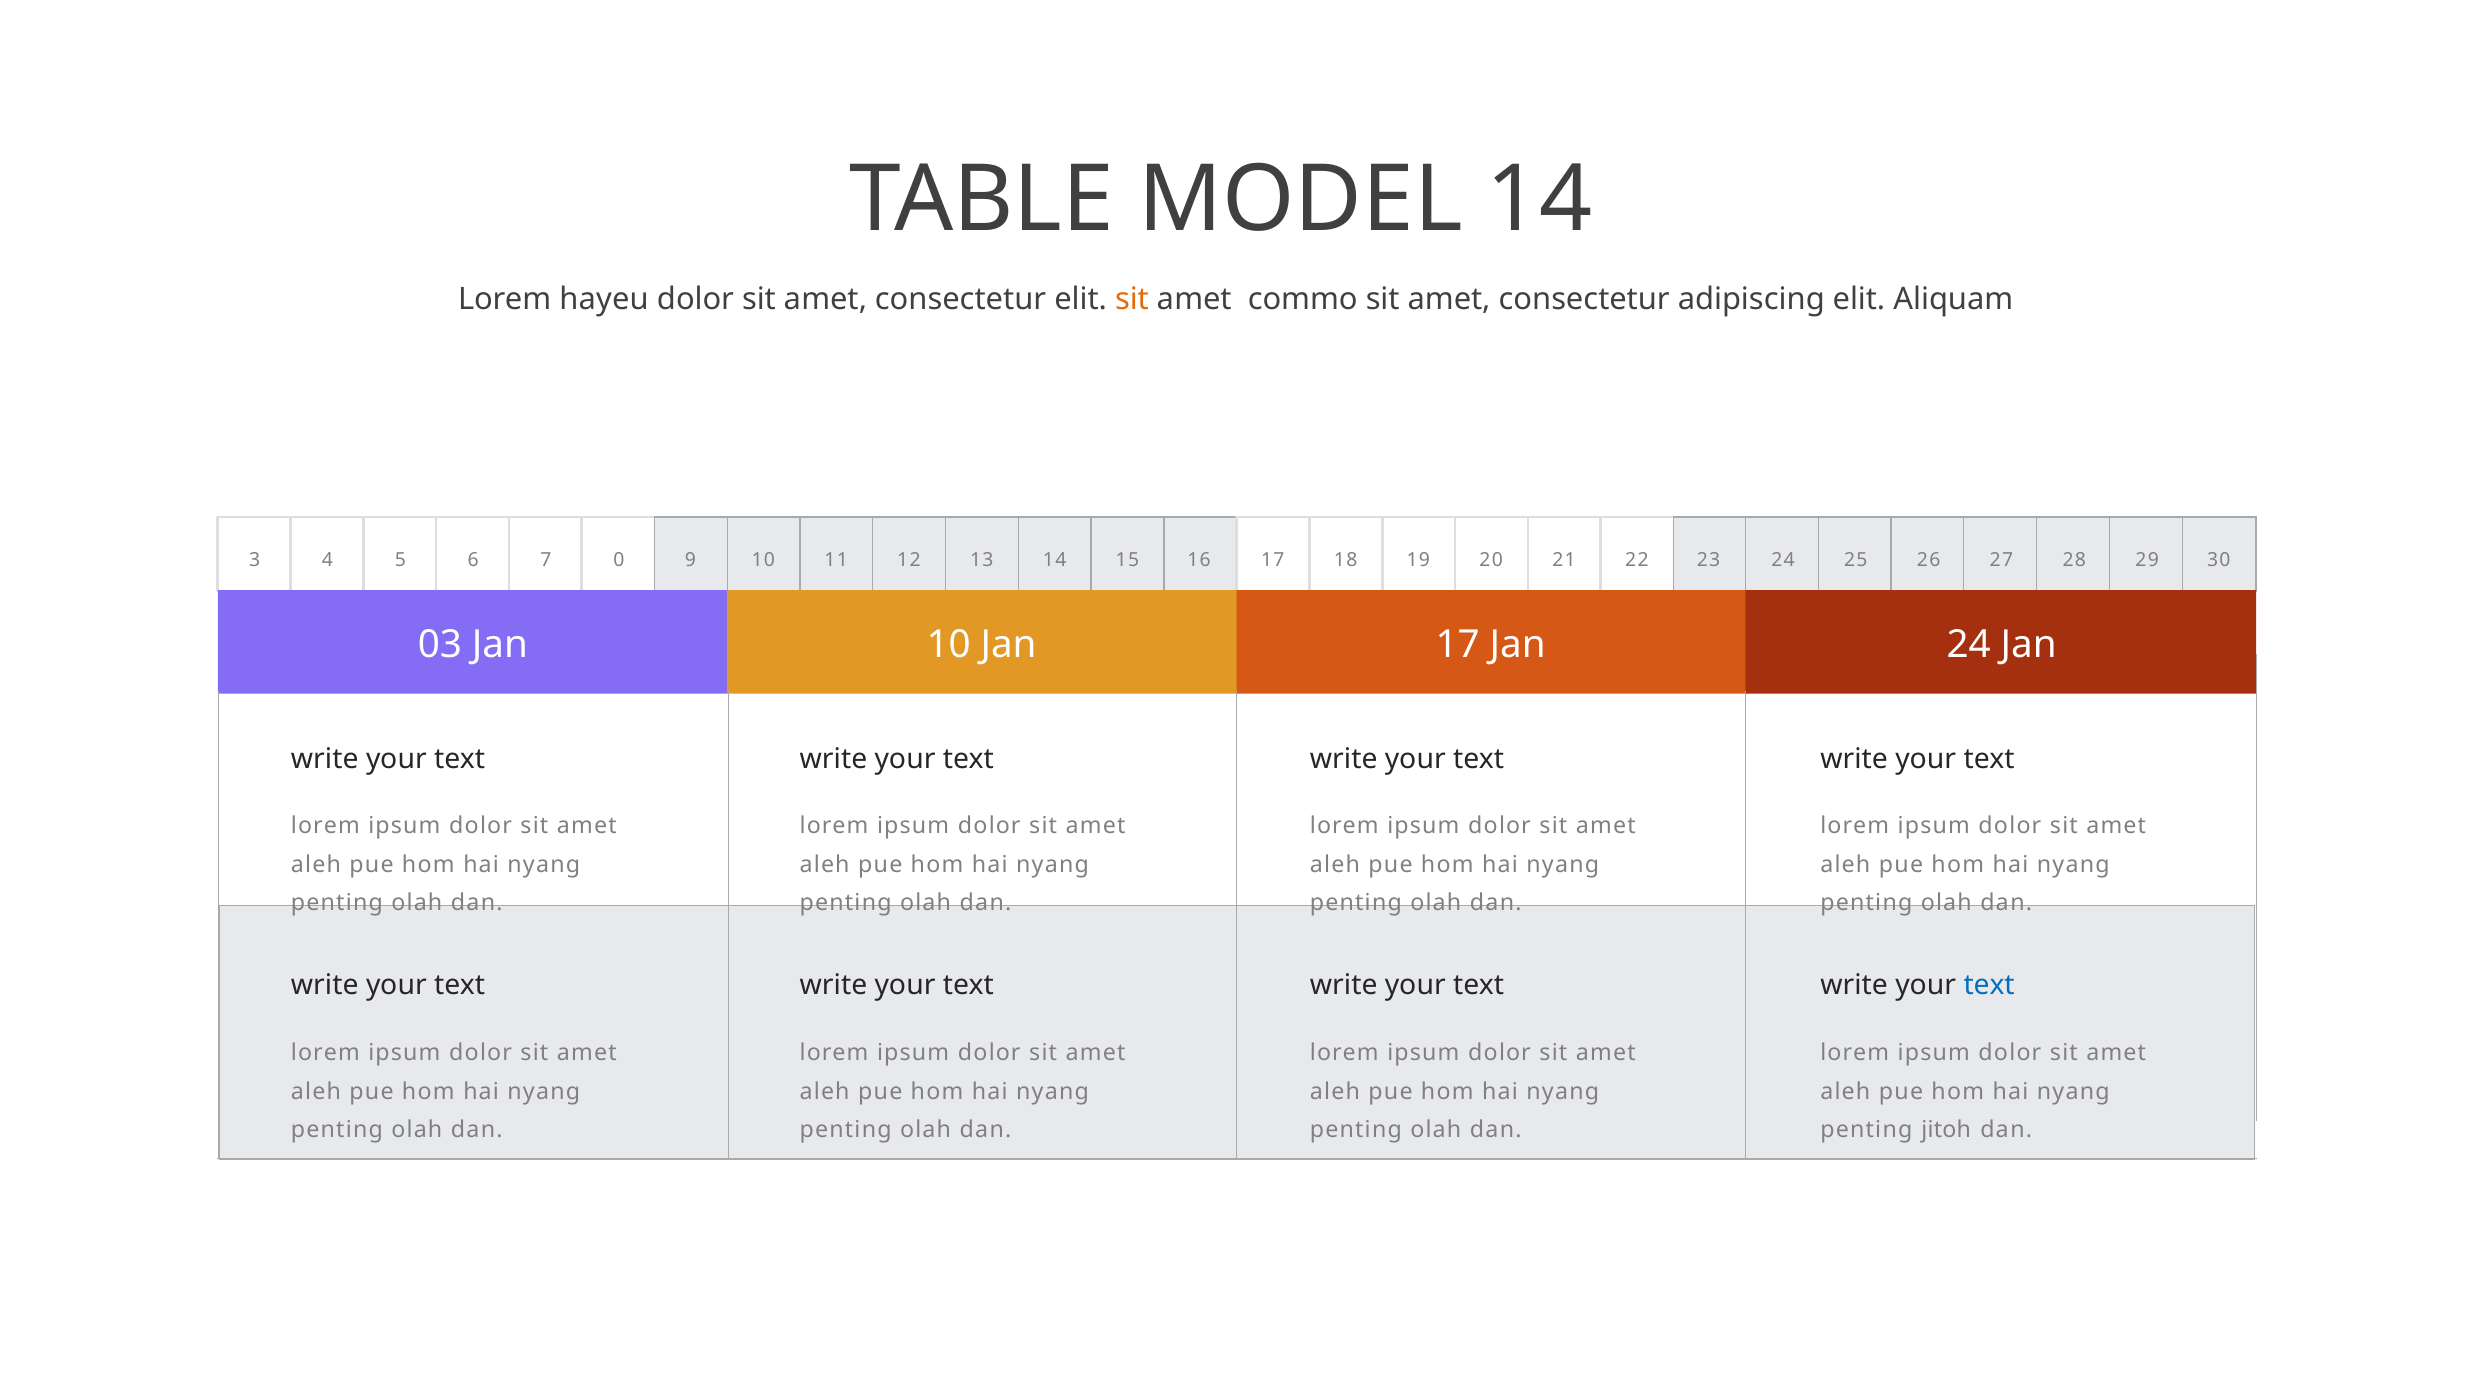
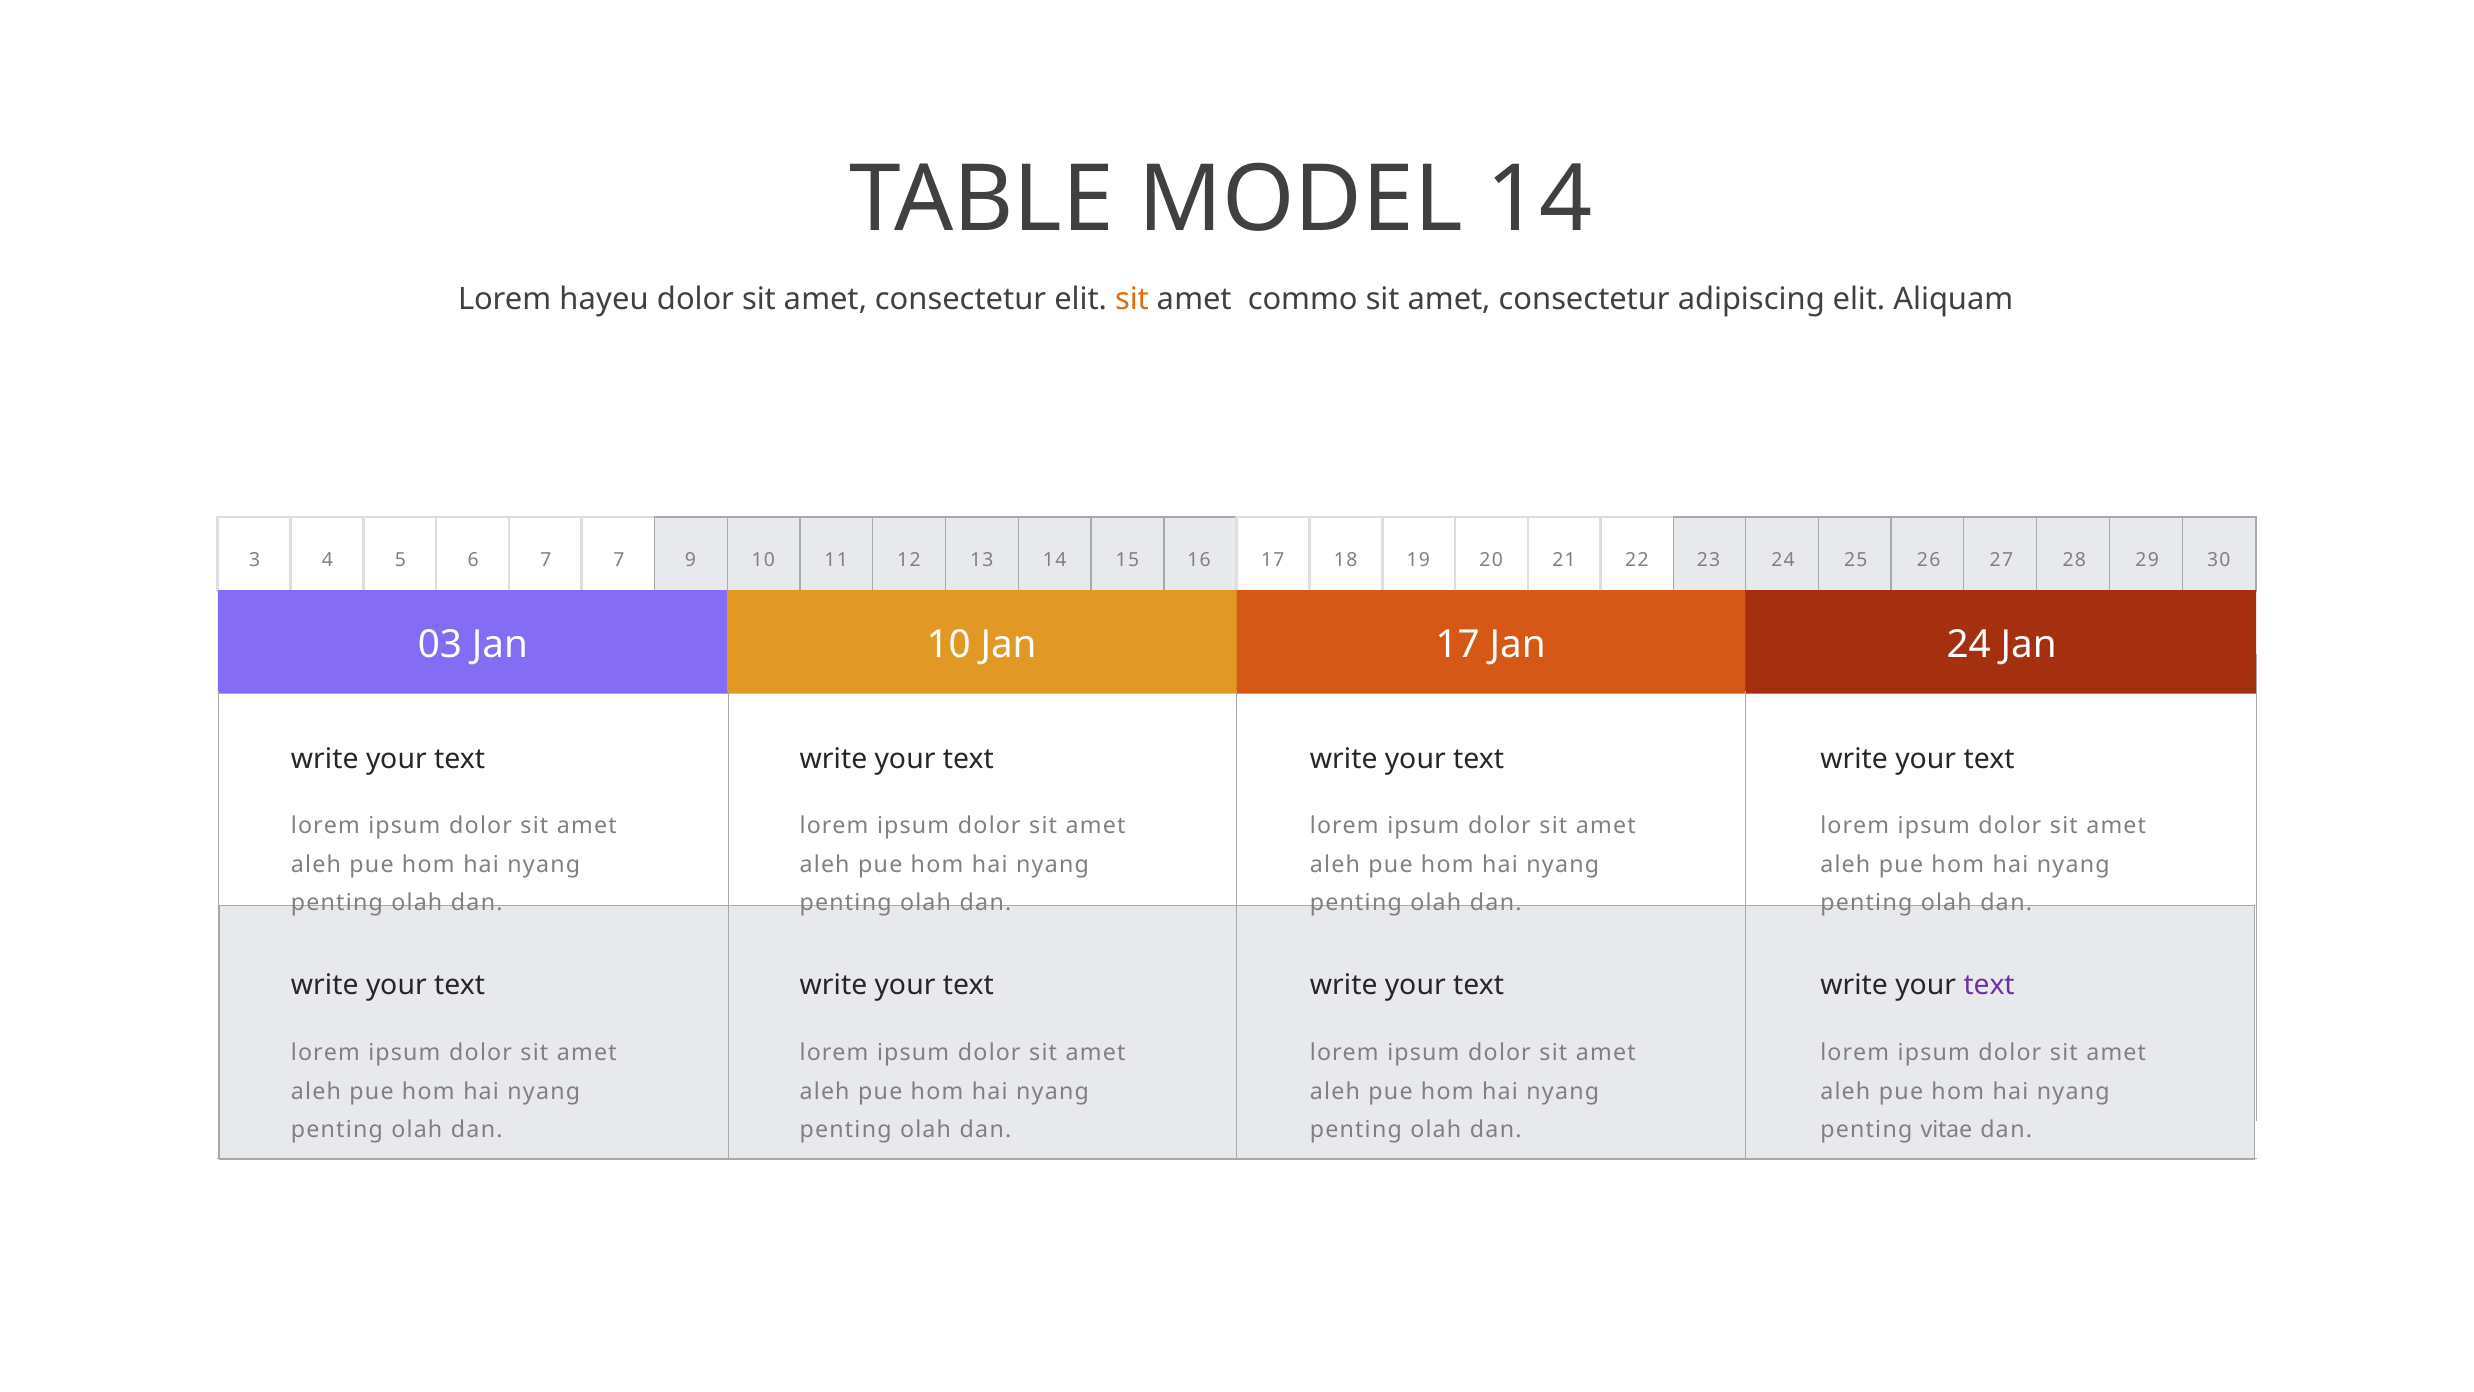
7 0: 0 -> 7 (619, 559)
text colour: blue -> purple (1989, 985)
jitoh: jitoh -> vitae (1946, 1130)
